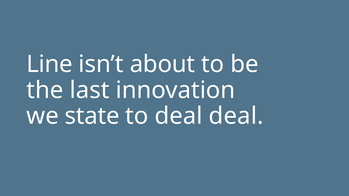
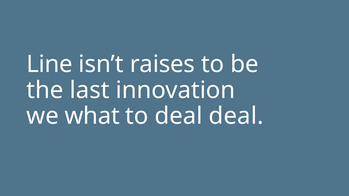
about: about -> raises (162, 64)
state: state -> what (92, 116)
